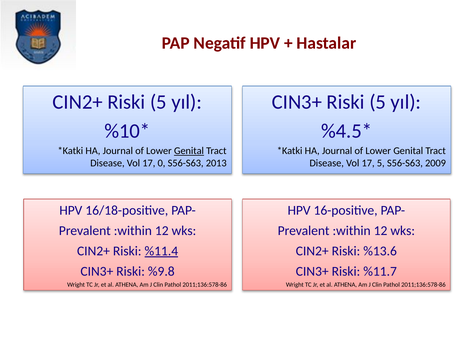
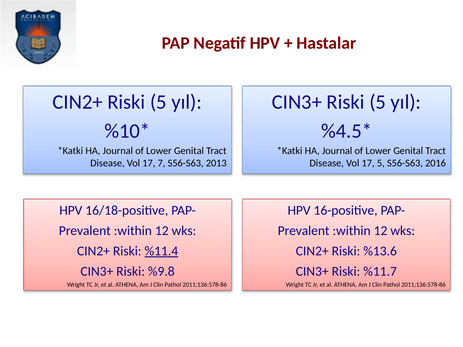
Genital underline: present -> none (189, 151)
0: 0 -> 7 (161, 163)
2009: 2009 -> 2016 (436, 163)
